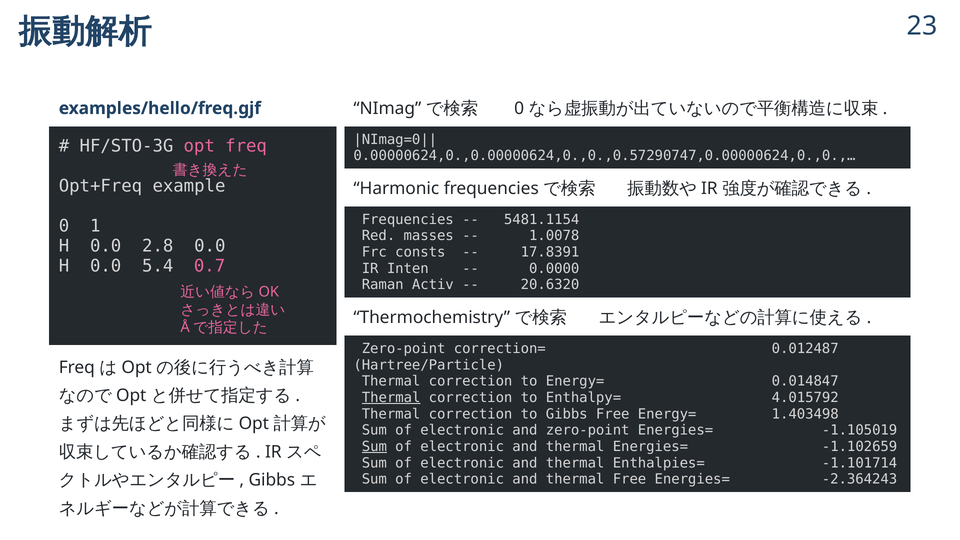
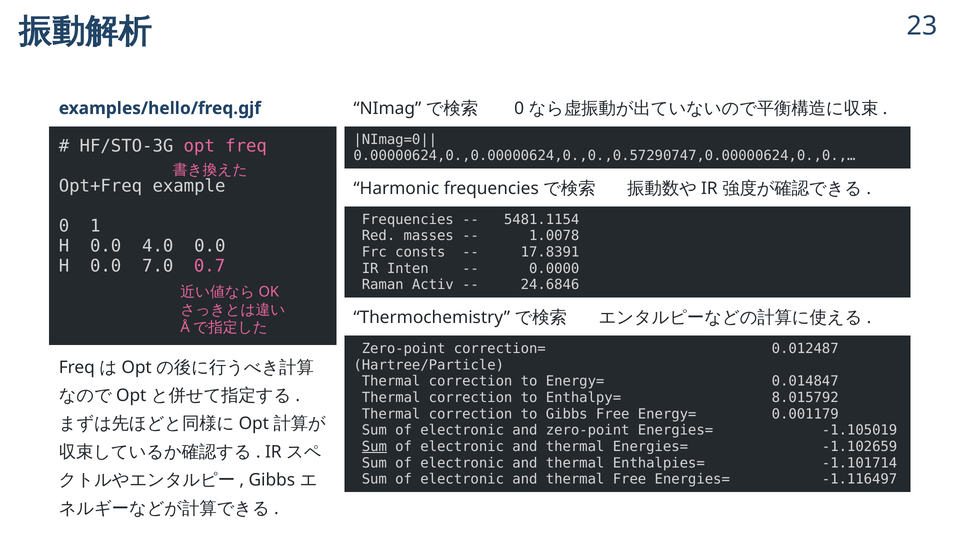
2.8: 2.8 -> 4.0 (158, 246)
5.4: 5.4 -> 7.0 (158, 266)
20.6320: 20.6320 -> 24.6846 (550, 285)
Thermal underline: present -> none (391, 398)
4.015792: 4.015792 -> 8.015792 (805, 398)
1.403498: 1.403498 -> 0.001179 (805, 414)
-2.364243: -2.364243 -> -1.116497 (860, 479)
